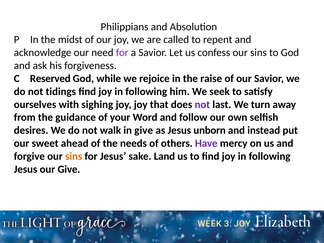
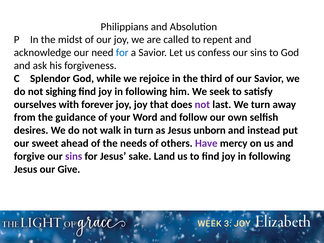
for colour: purple -> blue (122, 53)
Reserved: Reserved -> Splendor (50, 79)
raise: raise -> third (211, 79)
tidings: tidings -> sighing (61, 92)
sighing: sighing -> forever (97, 104)
in give: give -> turn (144, 130)
sins colour: orange -> purple (74, 156)
